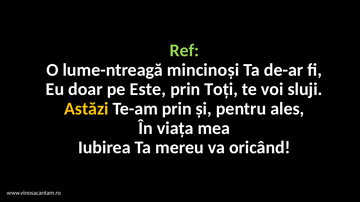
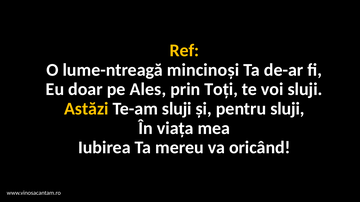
Ref colour: light green -> yellow (184, 51)
Este: Este -> Ales (148, 90)
Te-am prin: prin -> sluji (177, 109)
pentru ales: ales -> sluji (287, 109)
